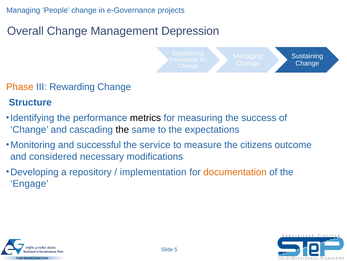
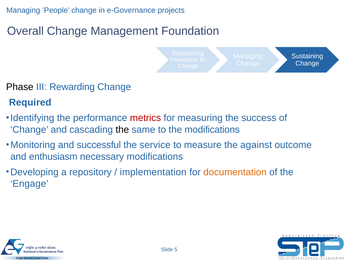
Management Depression: Depression -> Foundation (190, 31)
Phase colour: orange -> black (20, 87)
Structure: Structure -> Required (30, 102)
metrics colour: black -> red (145, 118)
the expectations: expectations -> modifications (212, 129)
citizens: citizens -> against (256, 145)
considered: considered -> enthusiasm (53, 156)
